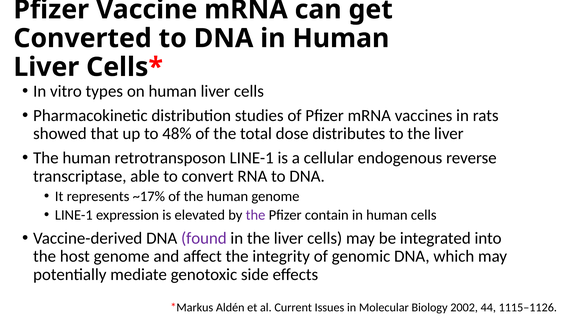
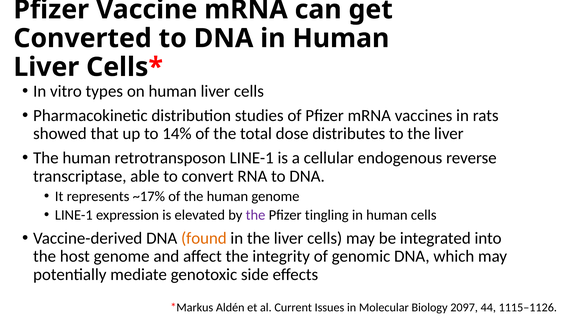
48%: 48% -> 14% (177, 134)
contain: contain -> tingling (327, 215)
found colour: purple -> orange (204, 238)
2002: 2002 -> 2097 (464, 307)
